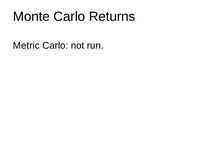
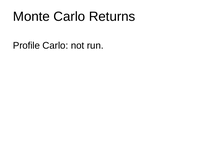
Metric: Metric -> Profile (26, 46)
